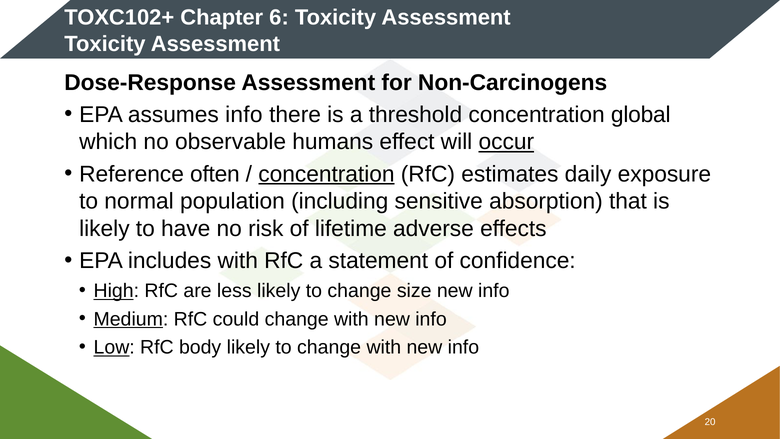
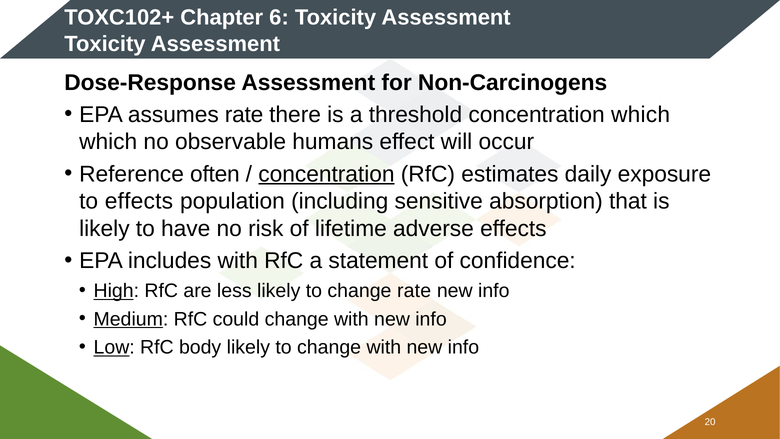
assumes info: info -> rate (244, 115)
concentration global: global -> which (641, 115)
occur underline: present -> none (506, 142)
to normal: normal -> effects (139, 201)
change size: size -> rate (414, 291)
